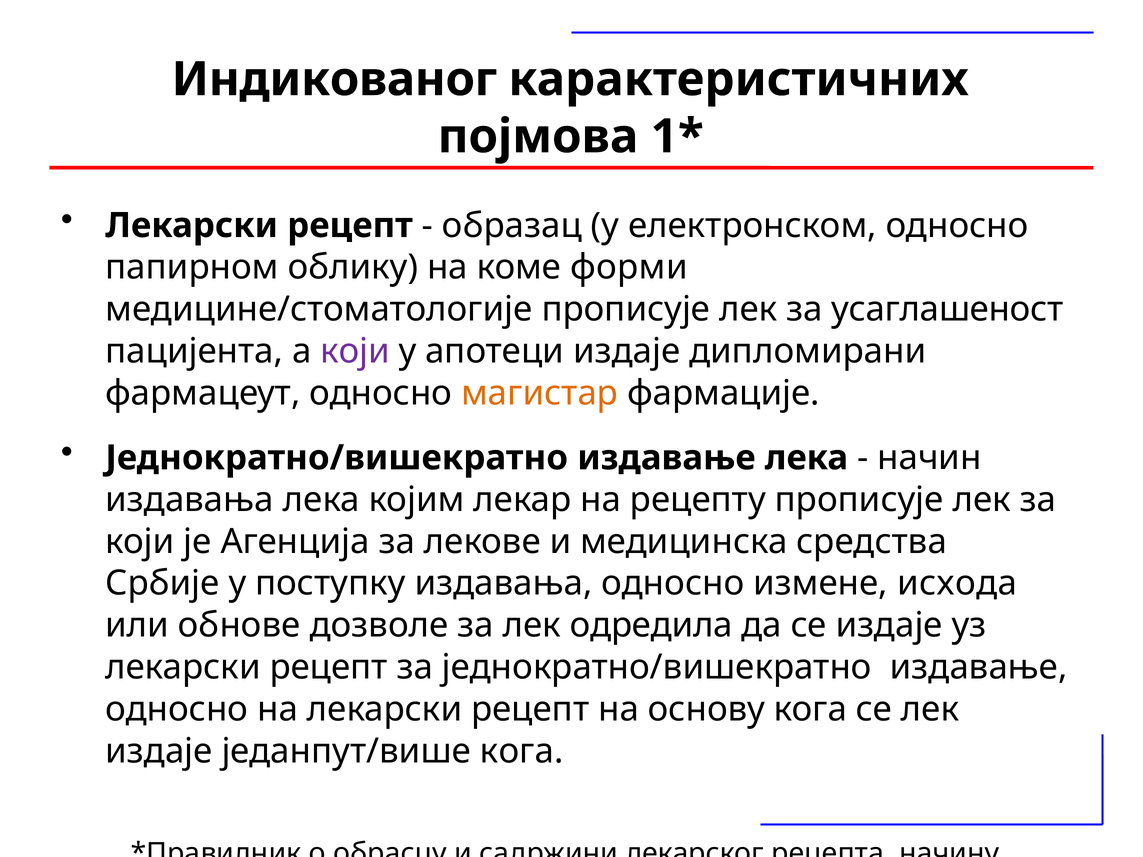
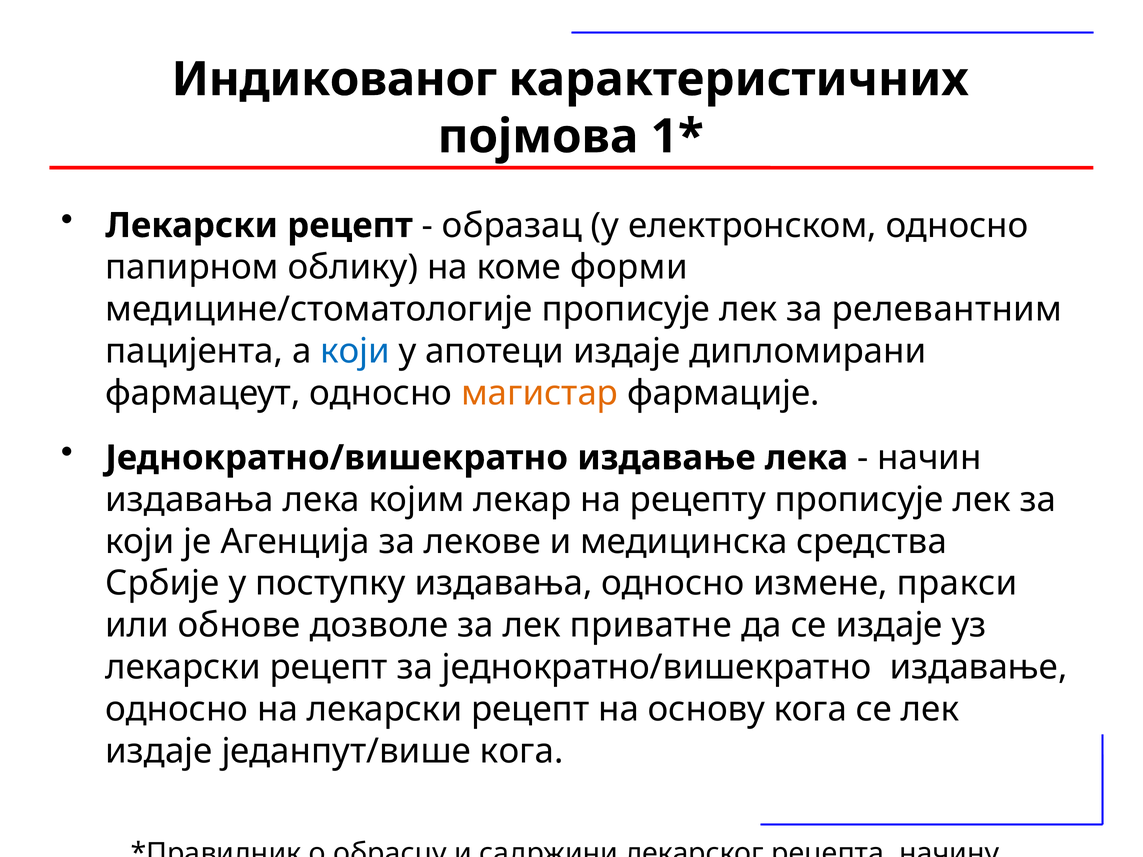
усаглашеност: усаглашеност -> релевантним (947, 309)
који colour: purple -> blue (355, 351)
исхода: исхода -> пракси (957, 584)
одредила: одредила -> приватне (651, 626)
